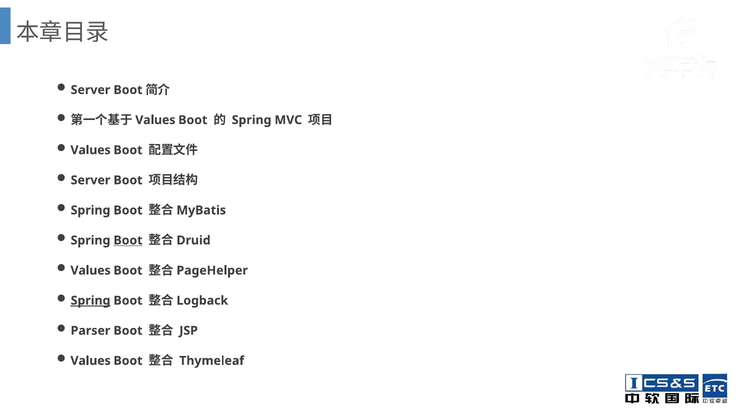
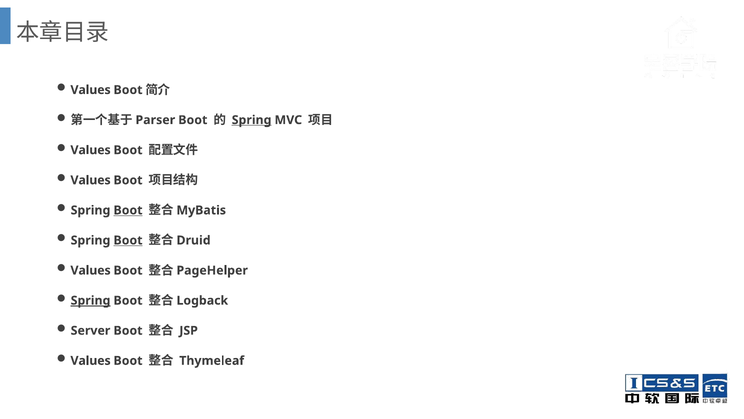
Server: Server -> Values (91, 90)
Values: Values -> Parser (155, 120)
Spring underline: none -> present (252, 120)
Server: Server -> Values (91, 180)
Boot underline: none -> present (128, 210)
Parser: Parser -> Server (91, 330)
